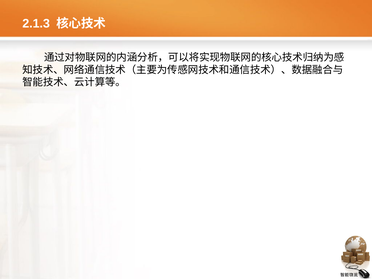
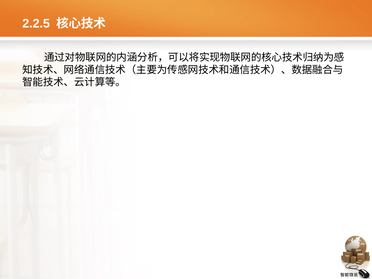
2.1.3: 2.1.3 -> 2.2.5 (36, 23)
